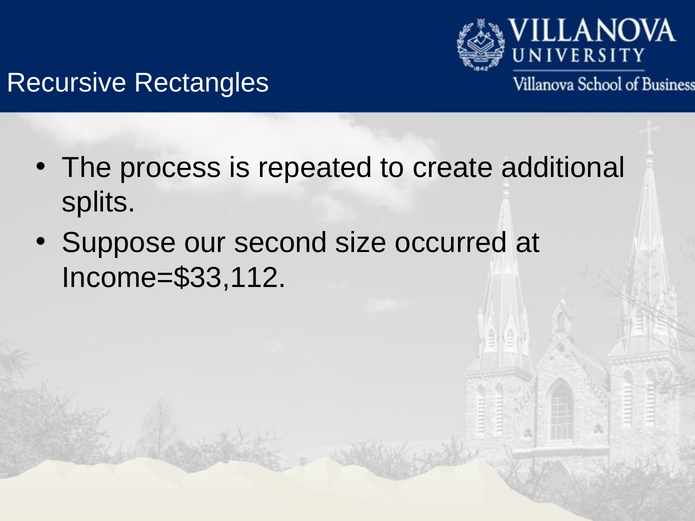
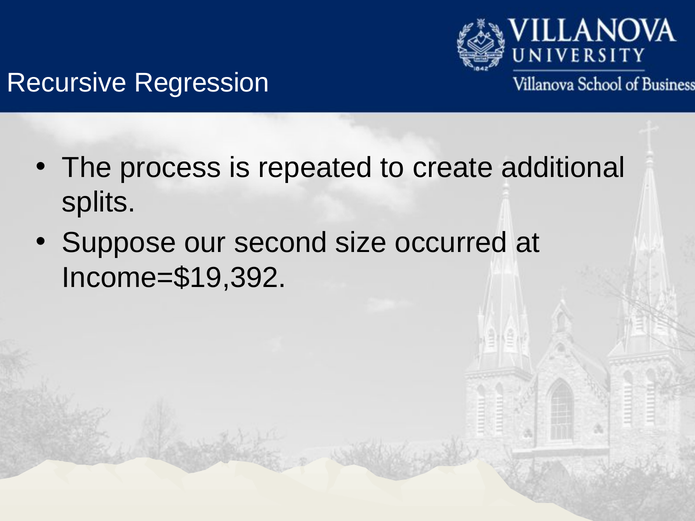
Rectangles: Rectangles -> Regression (202, 83)
Income=$33,112: Income=$33,112 -> Income=$19,392 (174, 278)
